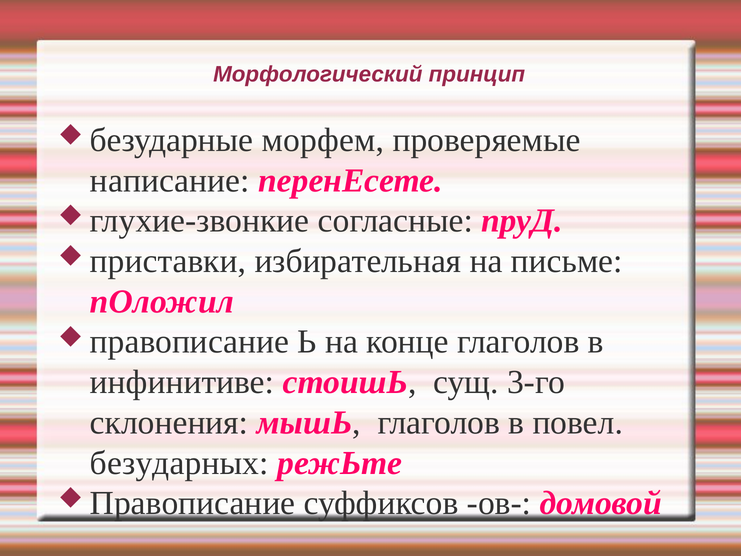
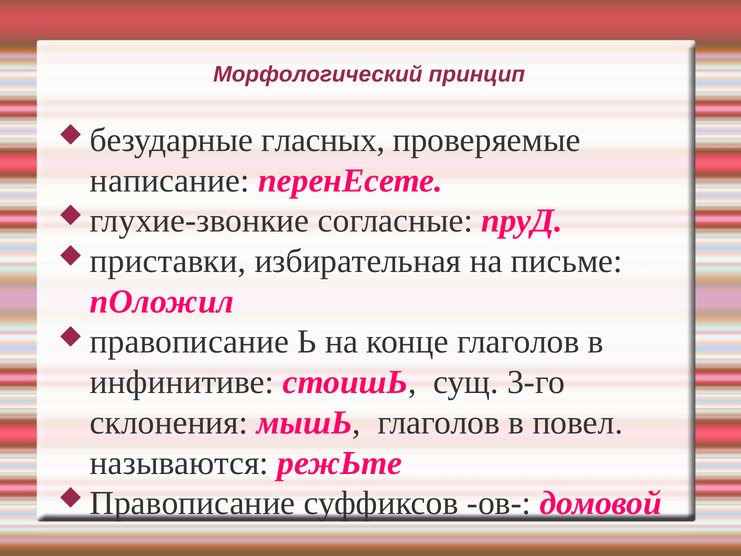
морфем: морфем -> гласных (323, 140)
безударных: безударных -> называются (179, 463)
